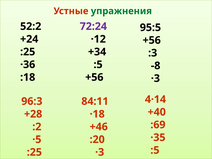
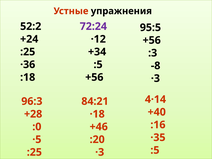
упражнения colour: green -> black (121, 11)
84:11: 84:11 -> 84:21 (95, 101)
:69: :69 -> :16 (158, 125)
:2: :2 -> :0 (37, 127)
